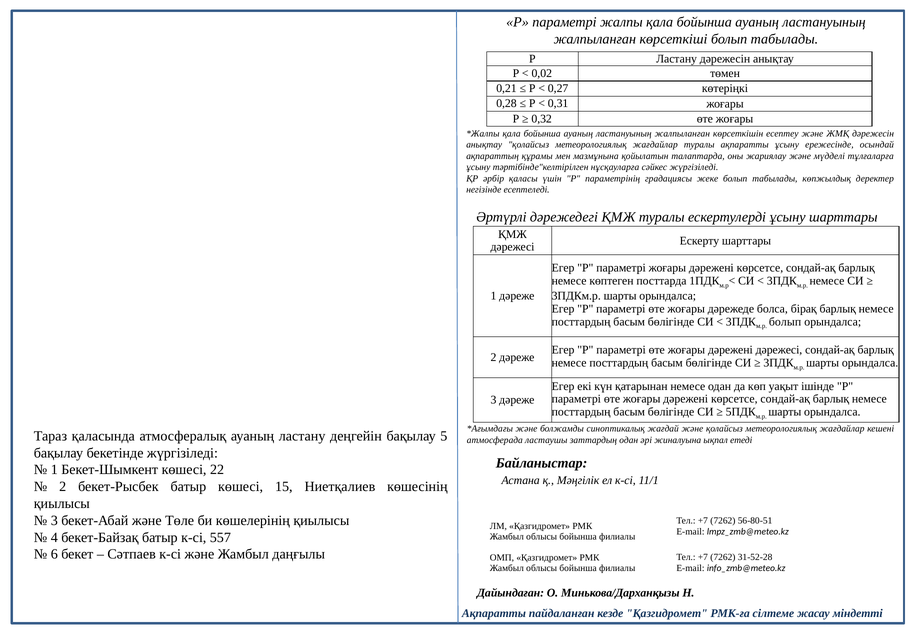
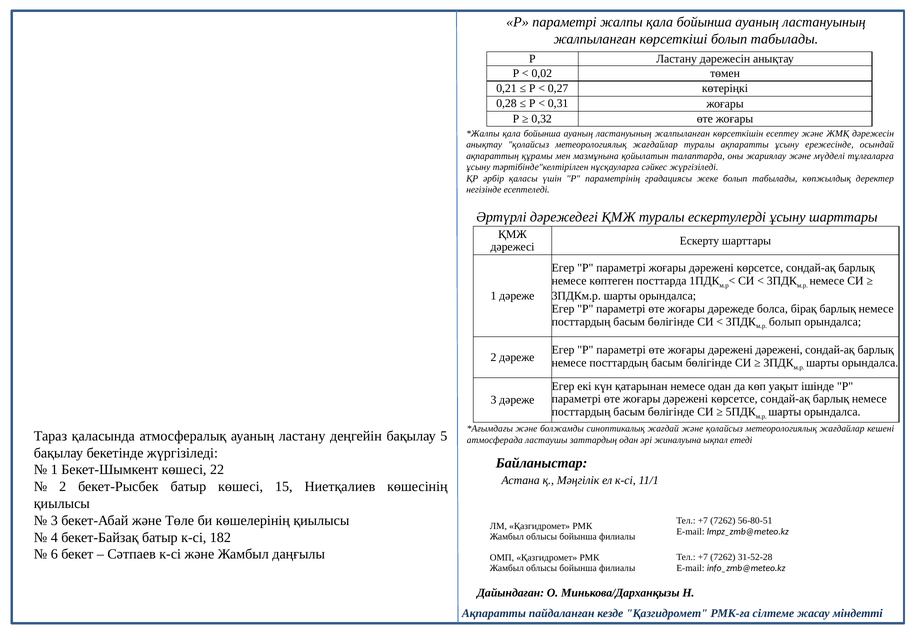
дәрежені дәрежесі: дәрежесі -> дәрежені (779, 350)
557: 557 -> 182 (220, 538)
